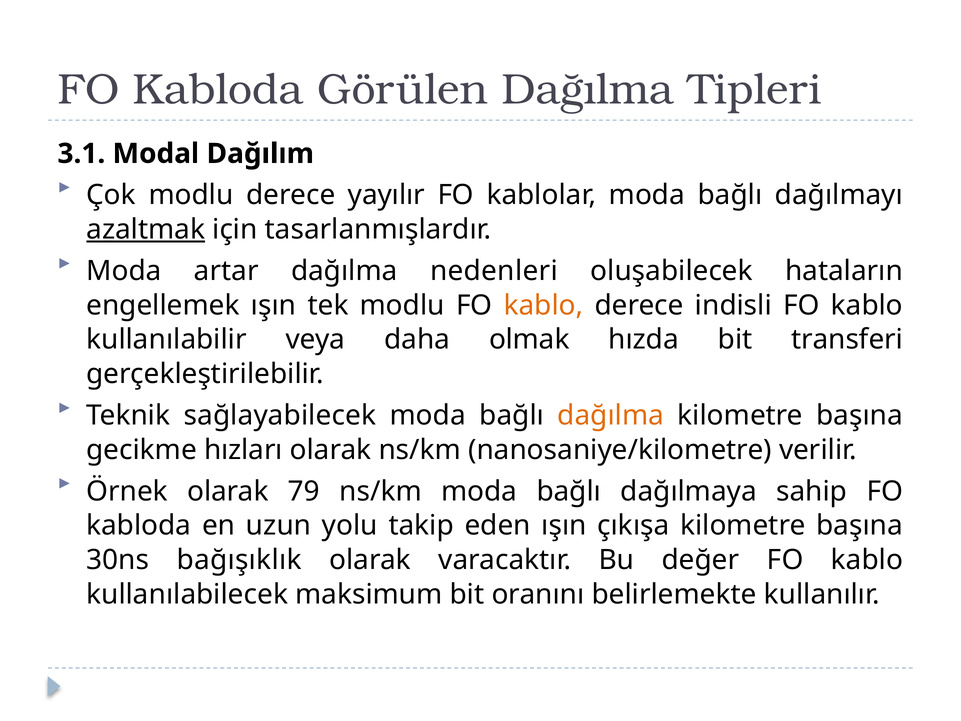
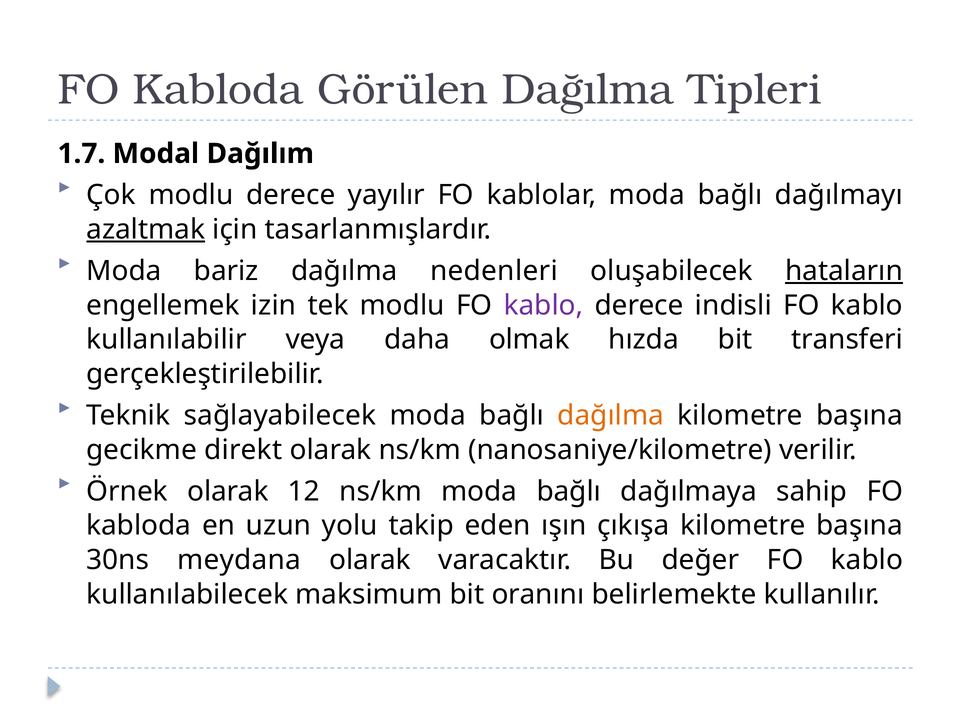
3.1: 3.1 -> 1.7 (81, 154)
artar: artar -> bariz (226, 271)
hataların underline: none -> present (844, 271)
engellemek ışın: ışın -> izin (274, 305)
kablo colour: orange -> purple (544, 305)
hızları: hızları -> direkt (243, 450)
79: 79 -> 12 (304, 491)
bağışıklık: bağışıklık -> meydana (239, 560)
